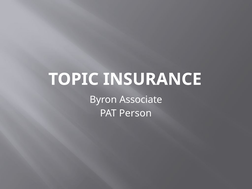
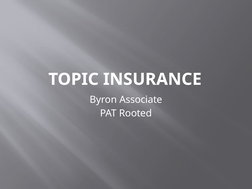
Person: Person -> Rooted (136, 113)
